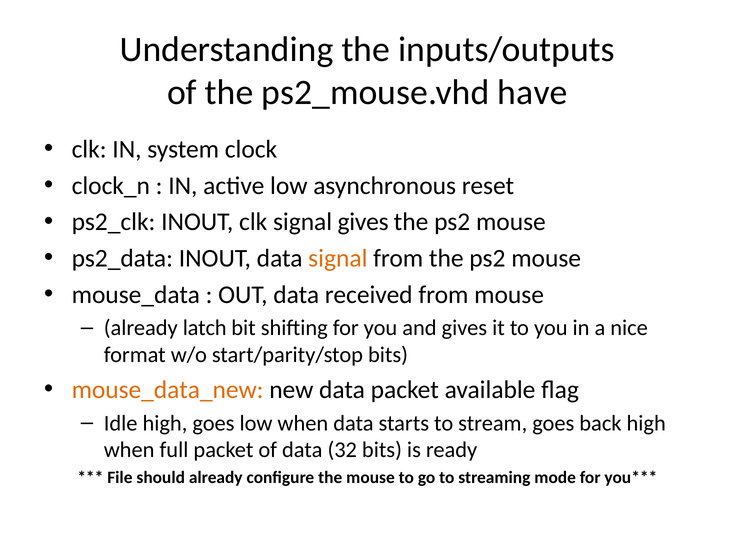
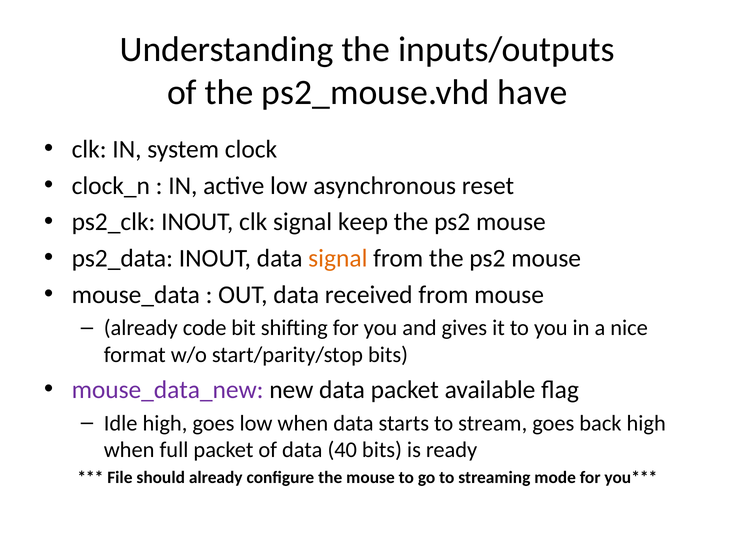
signal gives: gives -> keep (363, 222)
latch: latch -> code (205, 328)
mouse_data_new colour: orange -> purple (168, 390)
32: 32 -> 40 (342, 450)
